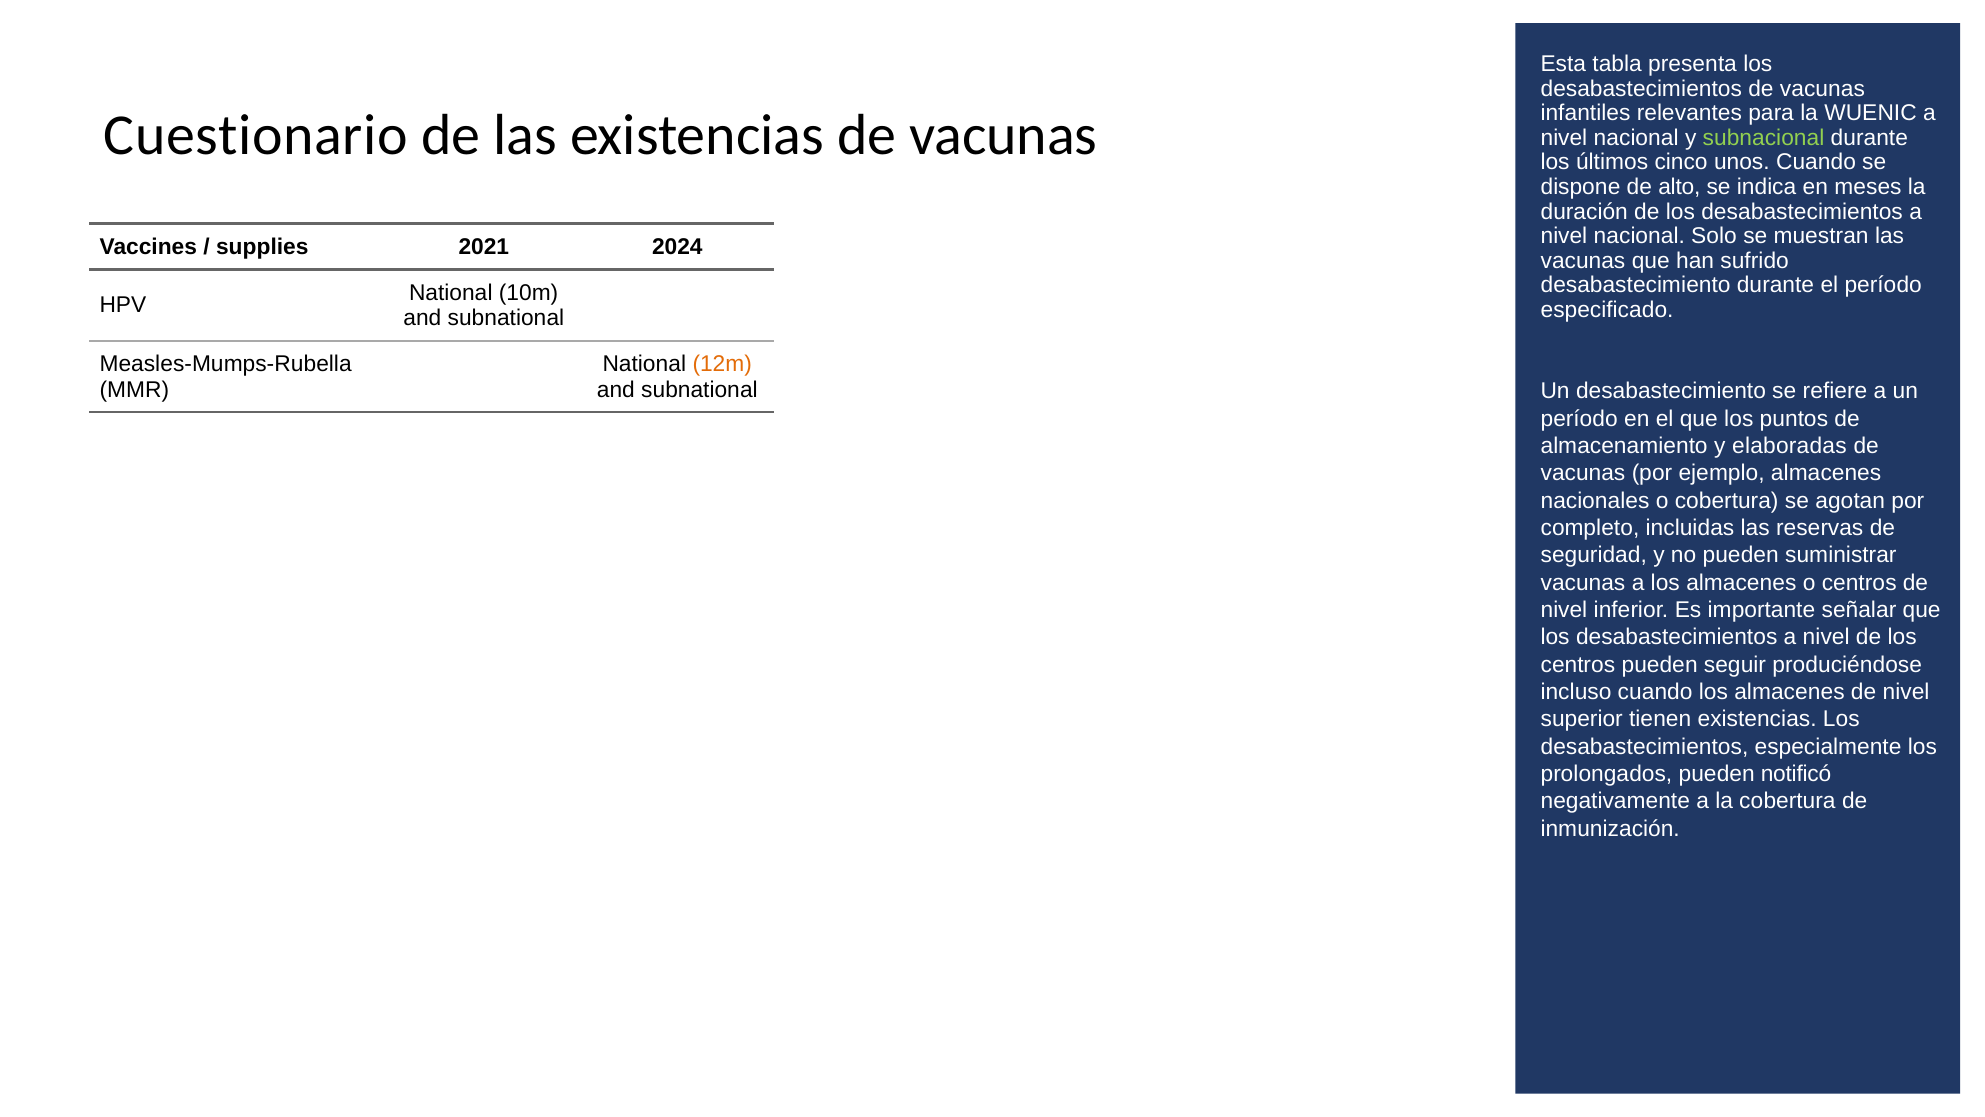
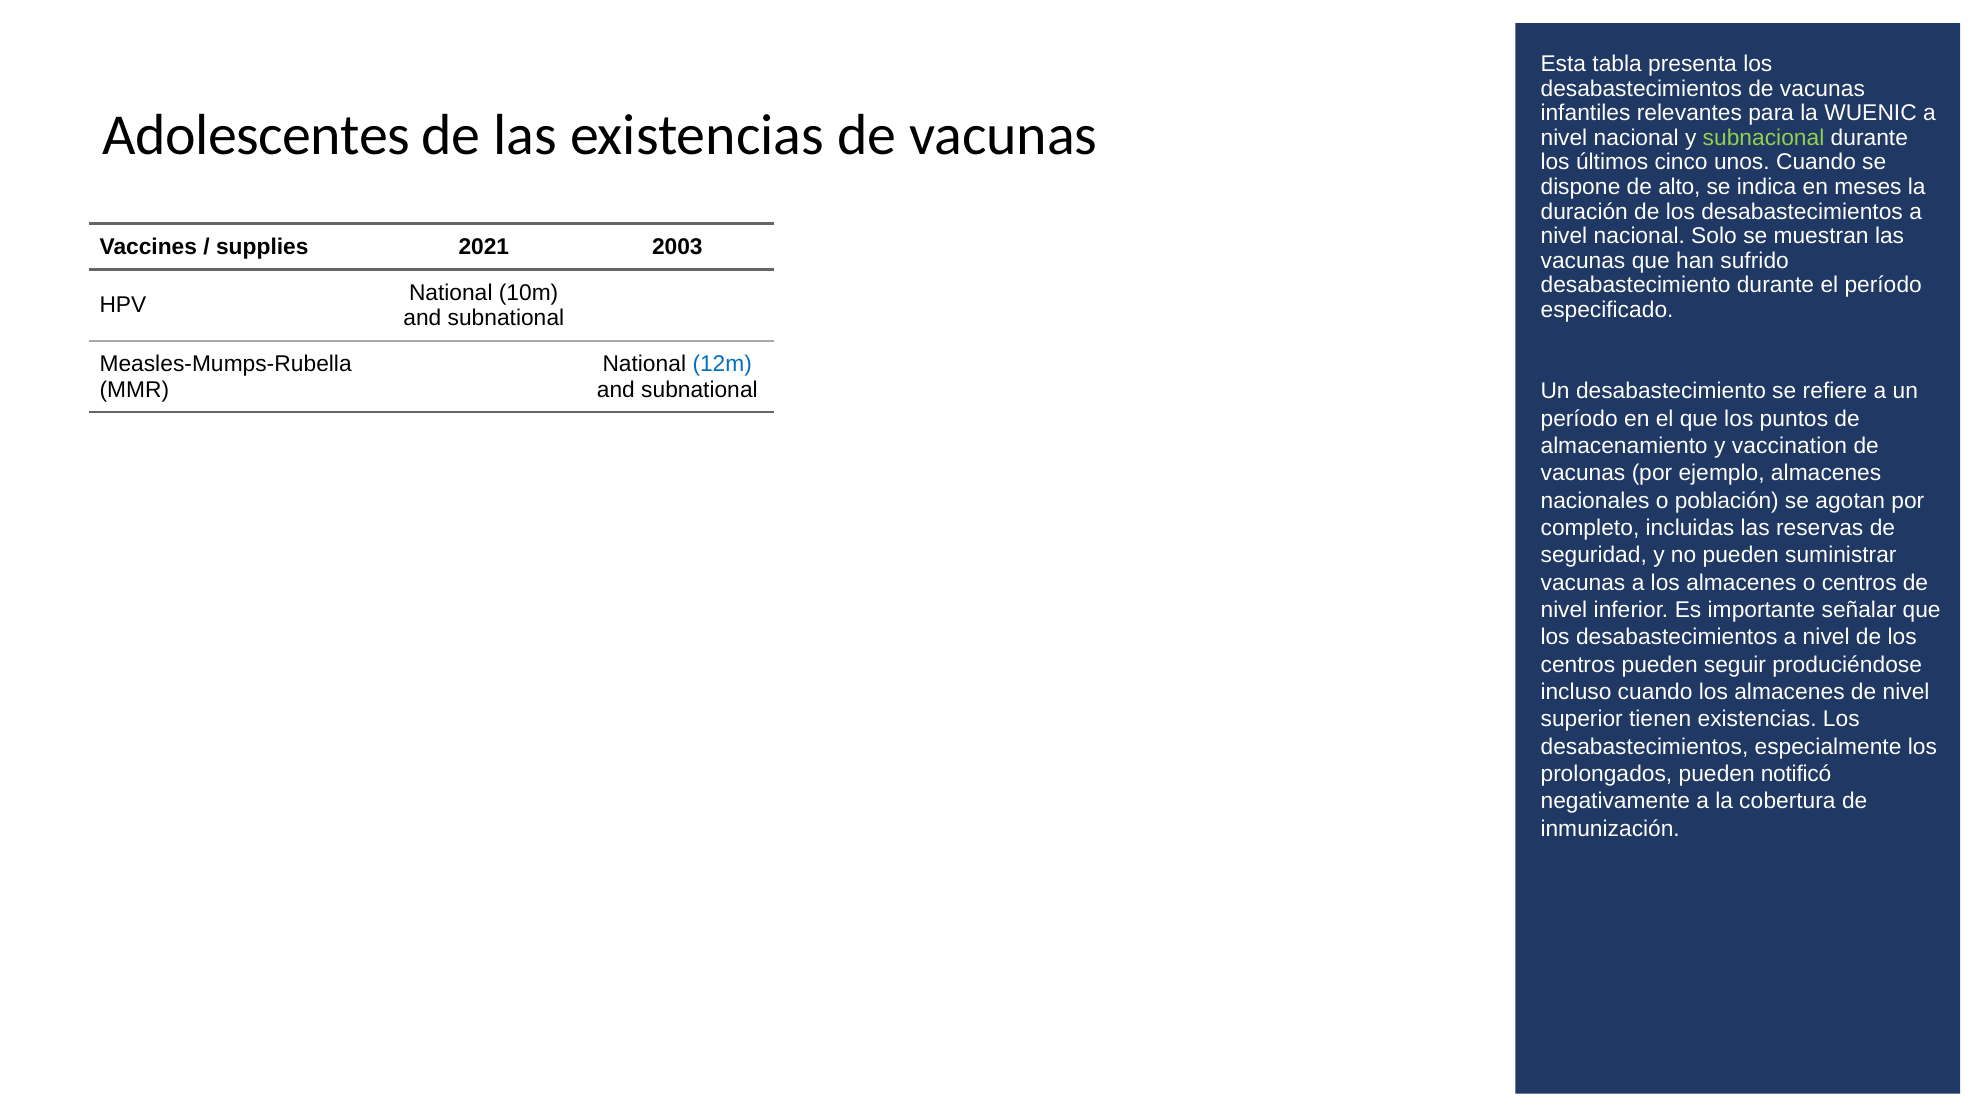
Cuestionario: Cuestionario -> Adolescentes (256, 135)
2024: 2024 -> 2003 (677, 247)
12m colour: orange -> blue (722, 364)
elaboradas: elaboradas -> vaccination (1789, 446)
o cobertura: cobertura -> población (1727, 500)
